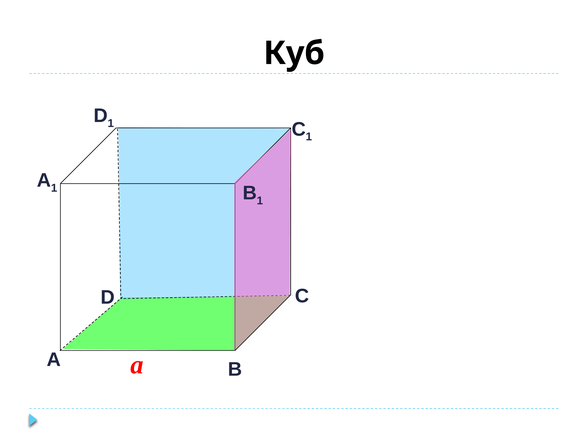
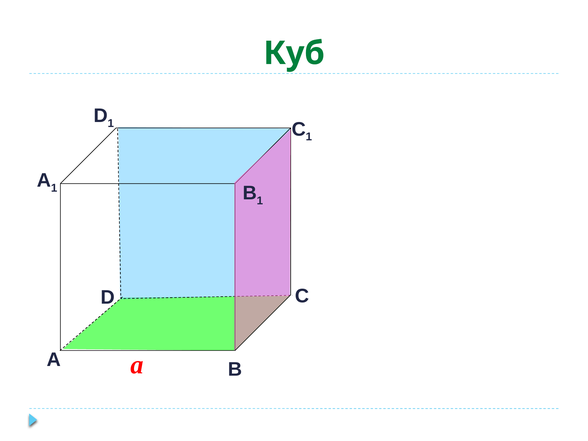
Куб colour: black -> green (294, 53)
